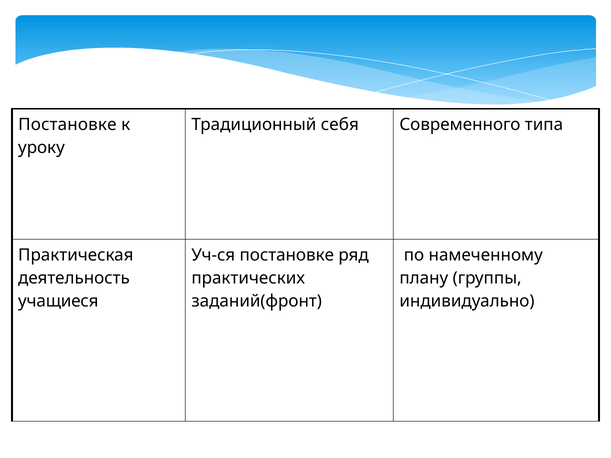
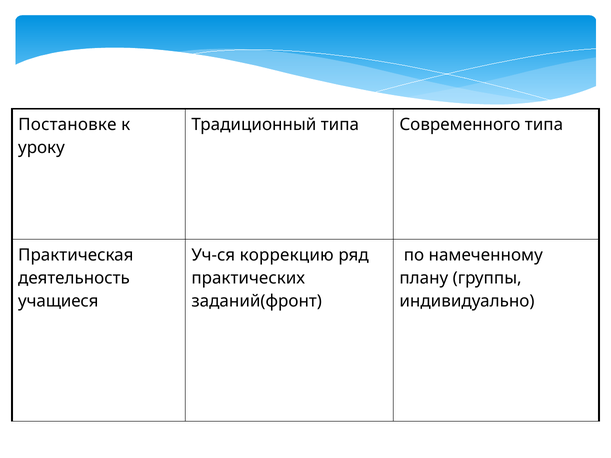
Традиционный себя: себя -> типа (340, 125)
Уч-ся постановке: постановке -> коррекцию (287, 255)
